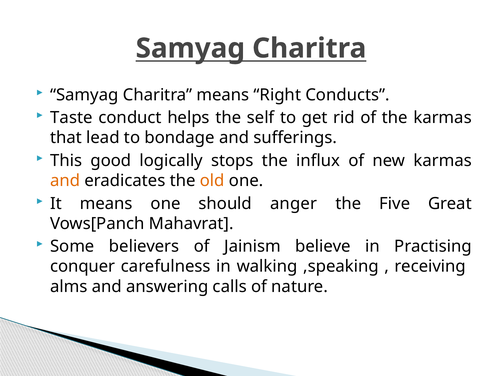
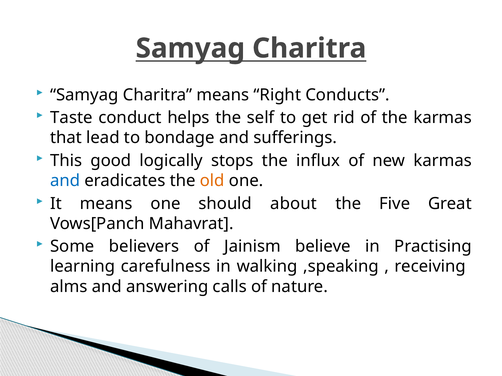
and colour: orange -> blue (65, 181)
anger: anger -> about (294, 204)
conquer: conquer -> learning (83, 267)
